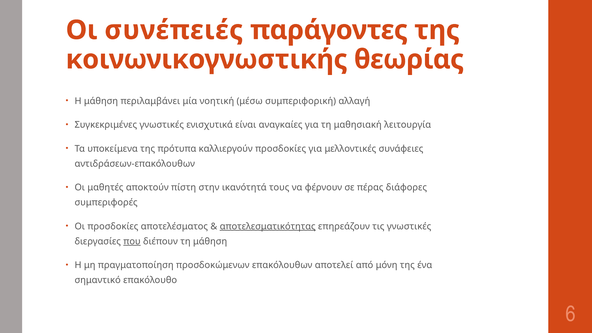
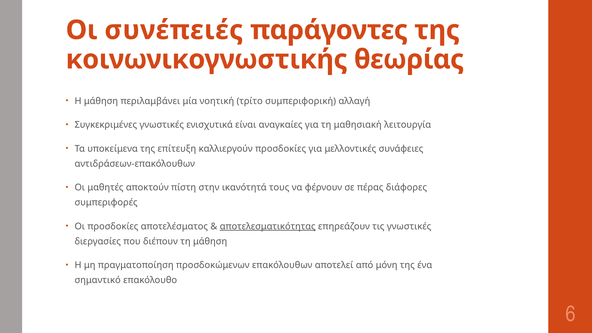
μέσω: μέσω -> τρίτο (250, 101)
πρότυπα: πρότυπα -> επίτευξη (177, 149)
που underline: present -> none (132, 241)
